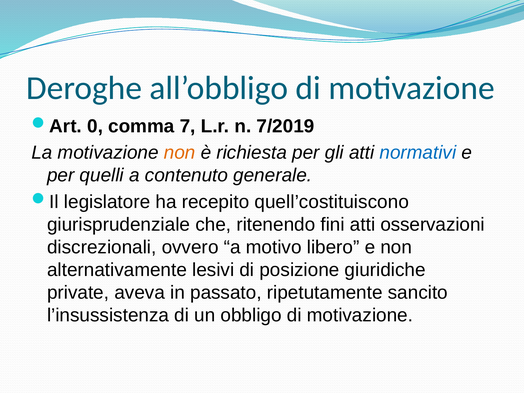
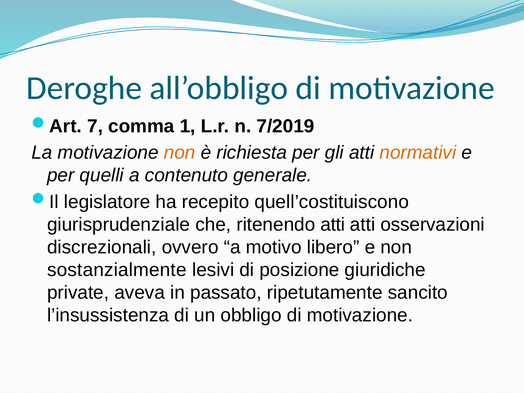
0: 0 -> 7 (95, 126)
7: 7 -> 1 (188, 126)
normativi colour: blue -> orange (418, 153)
ritenendo fini: fini -> atti (333, 224)
alternativamente: alternativamente -> sostanzialmente (117, 270)
